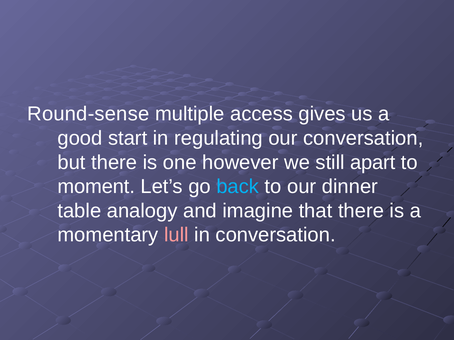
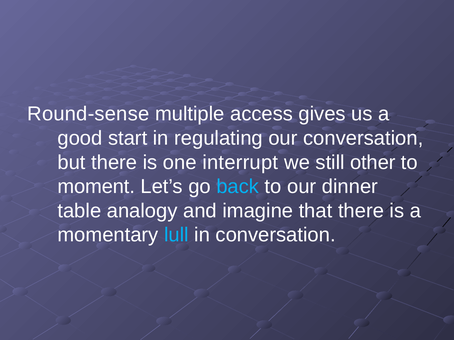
however: however -> interrupt (240, 163)
apart: apart -> other (373, 163)
lull colour: pink -> light blue (176, 235)
